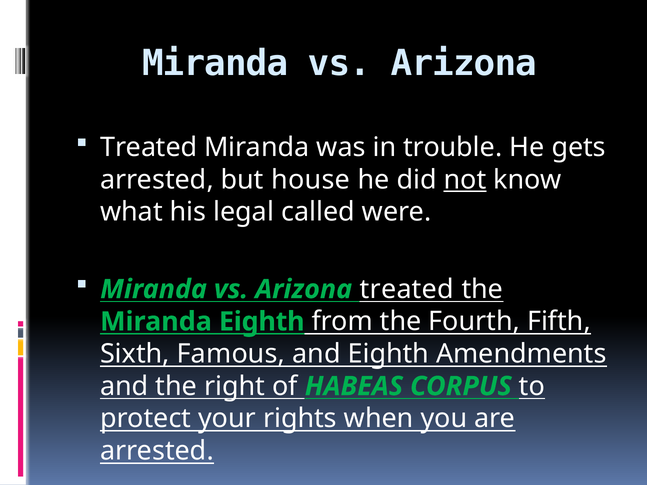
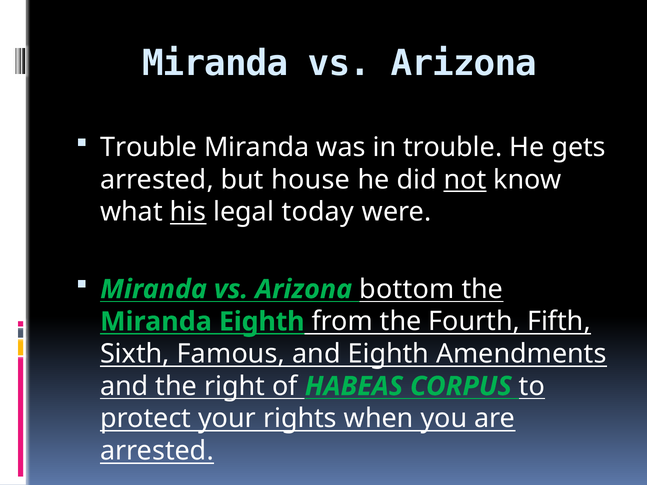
Treated: Treated -> Trouble (149, 147)
his underline: none -> present (188, 212)
called: called -> today (318, 212)
Arizona treated: treated -> bottom (407, 289)
